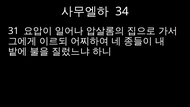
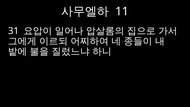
34: 34 -> 11 (122, 11)
